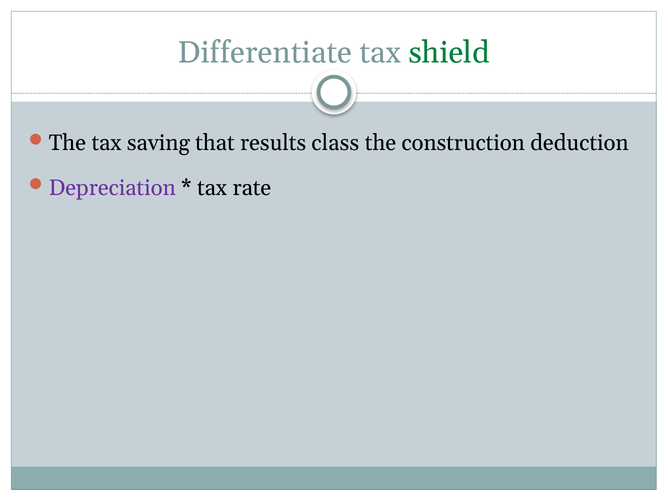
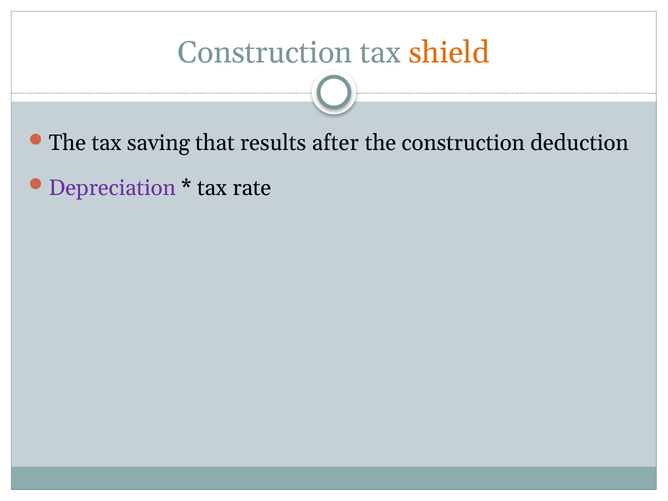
Differentiate: Differentiate -> Construction (265, 53)
shield colour: green -> orange (449, 53)
class: class -> after (335, 143)
